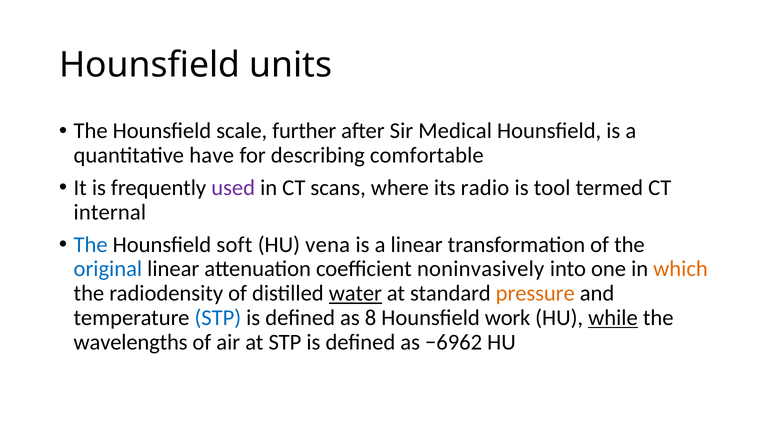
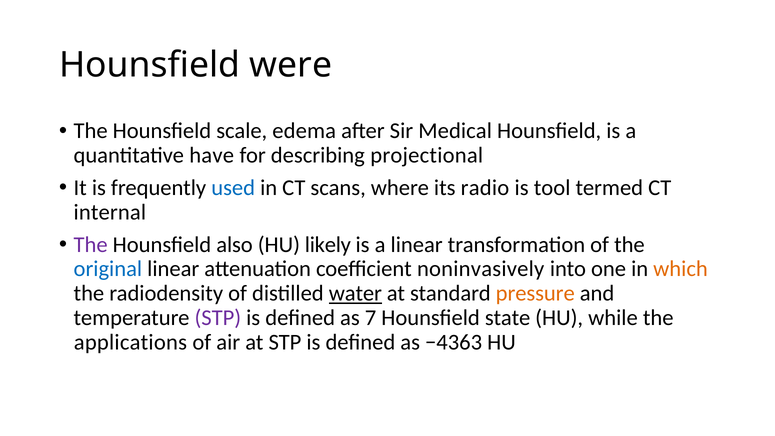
units: units -> were (291, 65)
further: further -> edema (304, 131)
comfortable: comfortable -> projectional (427, 155)
used colour: purple -> blue (233, 188)
The colour: blue -> purple (91, 245)
soft: soft -> also (235, 245)
vena: vena -> likely (328, 245)
STP colour: blue -> purple (218, 318)
8: 8 -> 7 (371, 318)
work: work -> state (508, 318)
while underline: present -> none (613, 318)
wavelengths: wavelengths -> applications (130, 342)
−6962: −6962 -> −4363 (454, 342)
